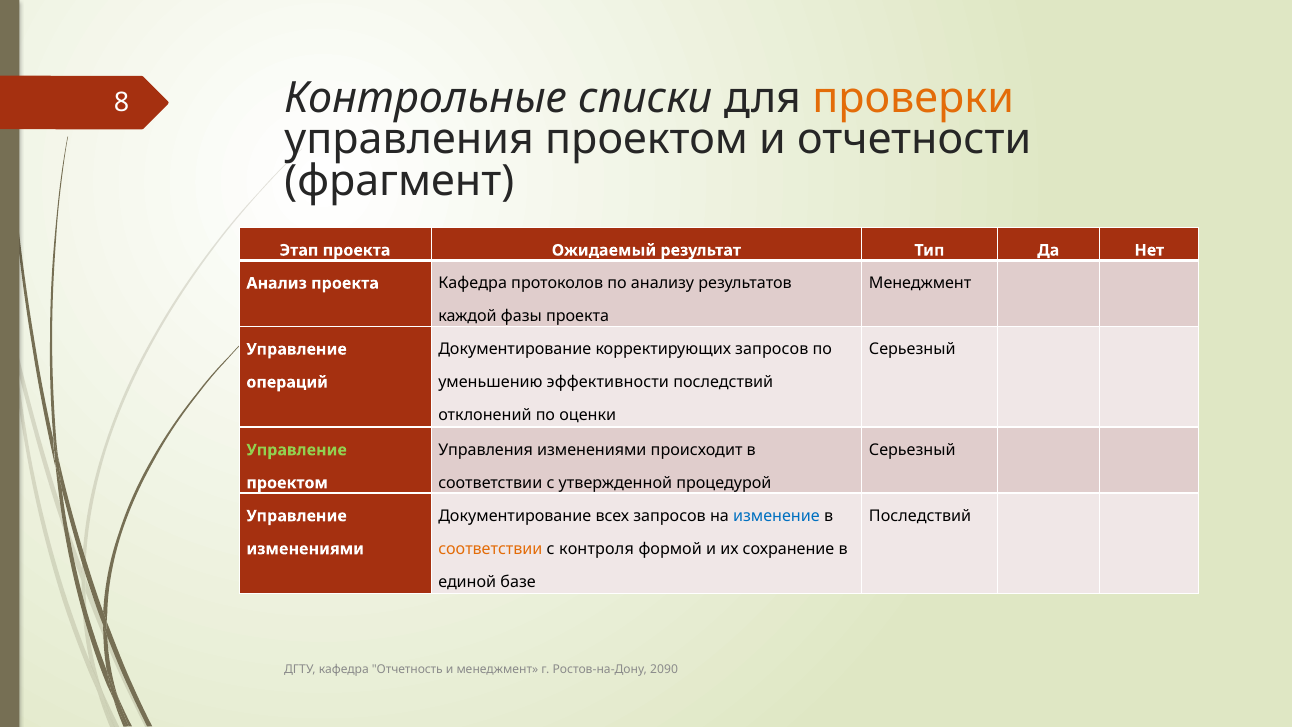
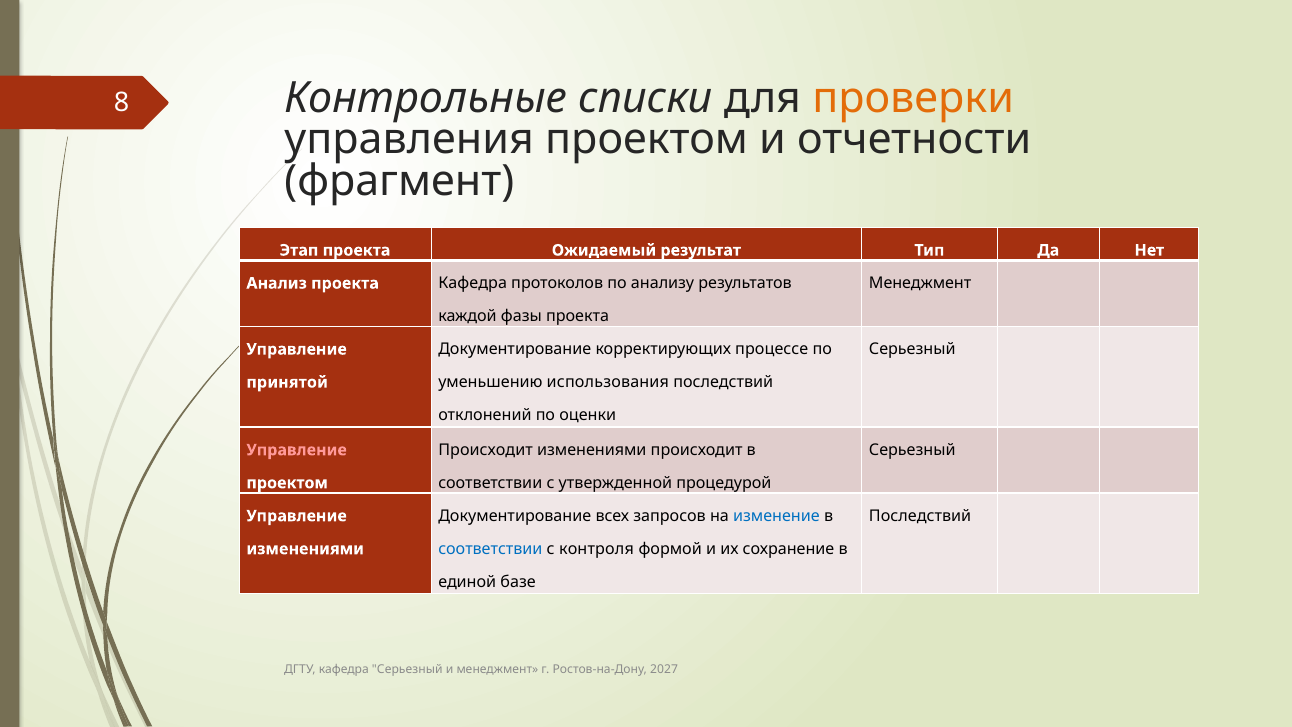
корректирующих запросов: запросов -> процессе (772, 349)
эффективности: эффективности -> использования (608, 382)
операций: операций -> принятой (287, 382)
Управления: Управления -> Происходит (486, 450)
Управление colour: light green -> pink (297, 450)
соответствии colour: orange -> blue (490, 549)
кафедра Отчетность: Отчетность -> Серьезный (407, 669)
2090: 2090 -> 2027 (664, 669)
